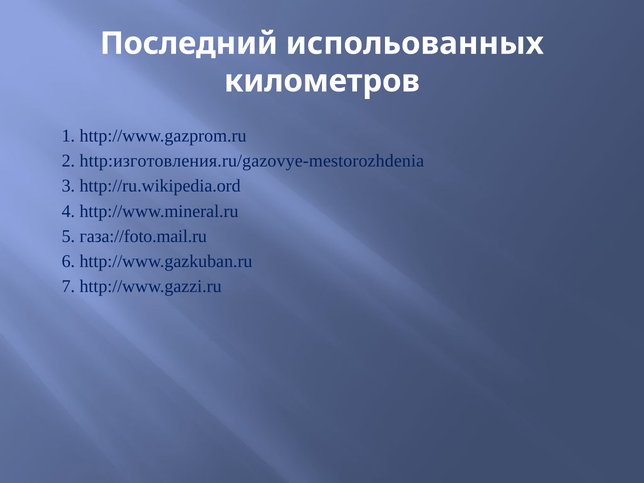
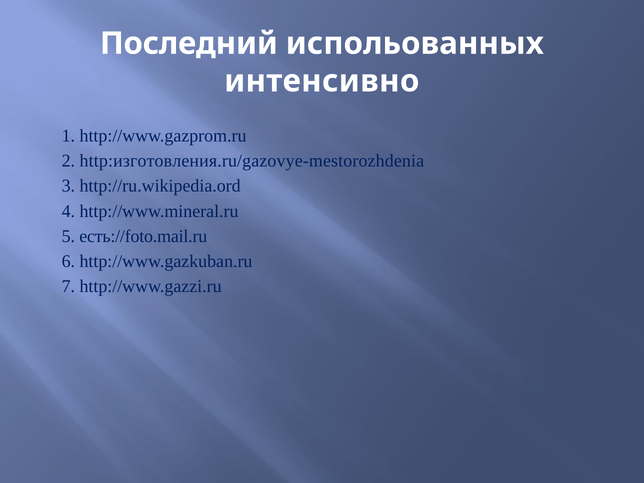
километров: километров -> интенсивно (322, 81)
газа://foto.mail.ru: газа://foto.mail.ru -> есть://foto.mail.ru (143, 236)
